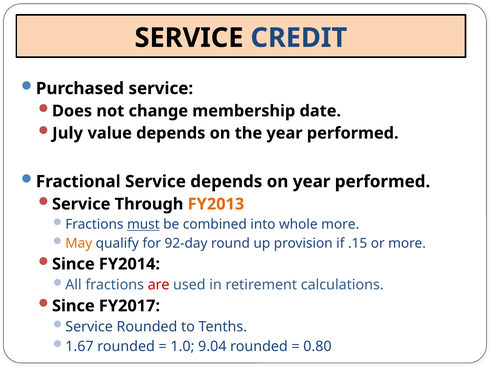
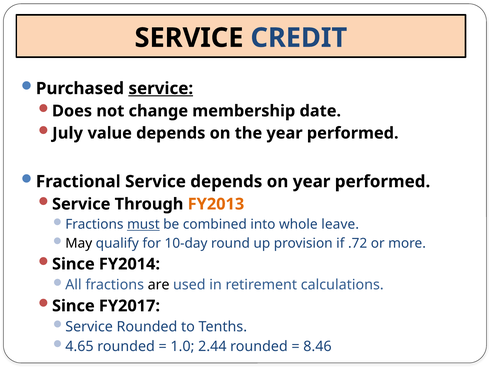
service underline: none -> present (161, 88)
whole more: more -> leave (340, 224)
May colour: orange -> black (79, 243)
92-day: 92-day -> 10-day (186, 243)
.15: .15 -> .72 (358, 243)
are colour: red -> black (159, 284)
1.67: 1.67 -> 4.65 (79, 346)
9.04: 9.04 -> 2.44 (212, 346)
0.80: 0.80 -> 8.46 (317, 346)
